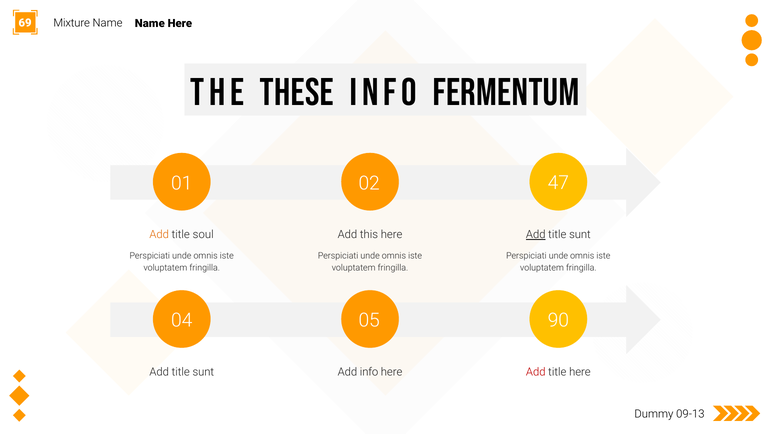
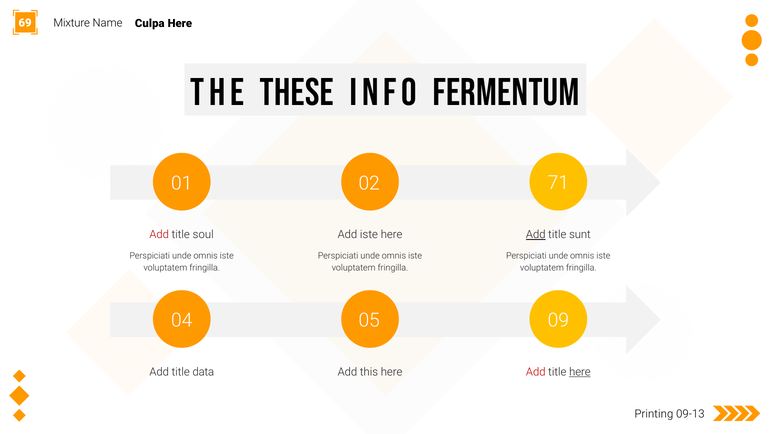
69 Name: Name -> Culpa (150, 23)
47: 47 -> 71 (558, 183)
Add colour: orange -> red (159, 234)
Add this: this -> iste (369, 234)
90: 90 -> 09 (558, 320)
sunt: sunt -> data (203, 372)
Add info: info -> this (369, 372)
here underline: none -> present (580, 372)
Dummy: Dummy -> Printing (654, 414)
